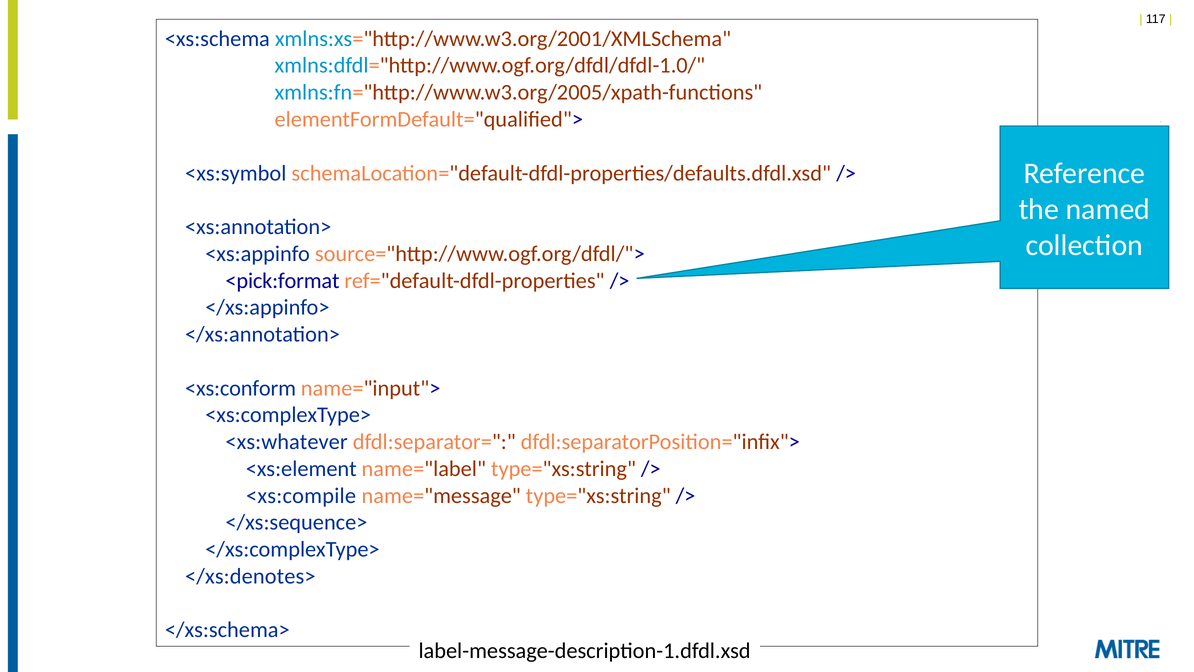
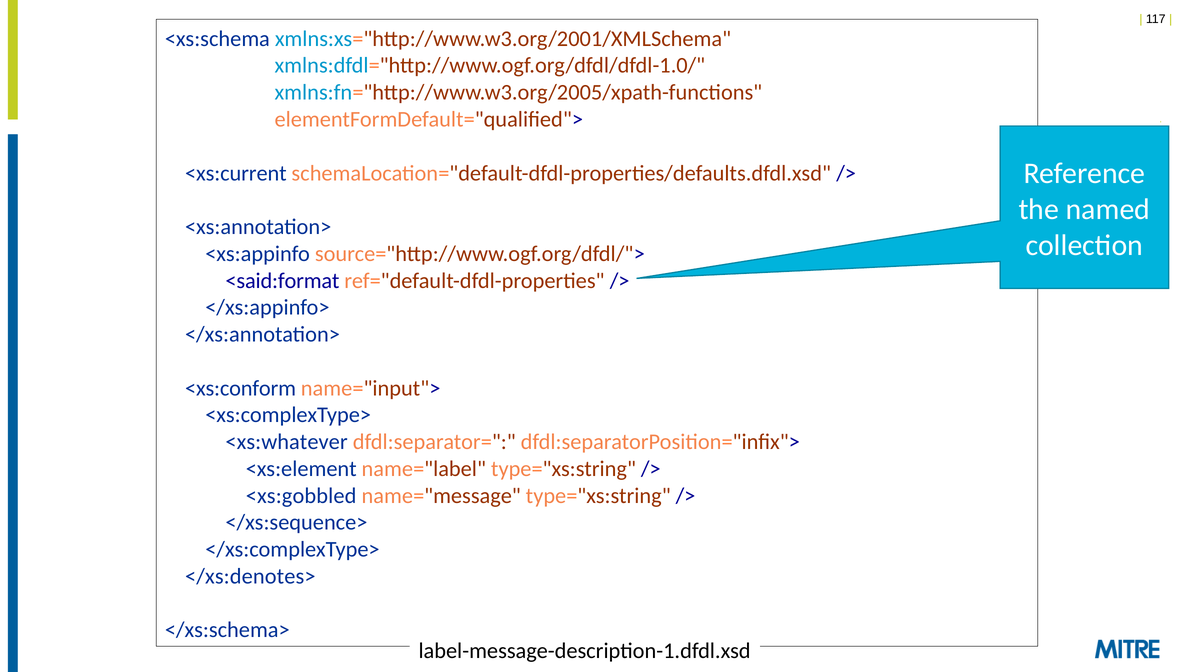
<xs:symbol: <xs:symbol -> <xs:current (236, 173)
<pick:format: <pick:format -> <said:format (282, 280)
<xs:compile: <xs:compile -> <xs:gobbled (301, 495)
